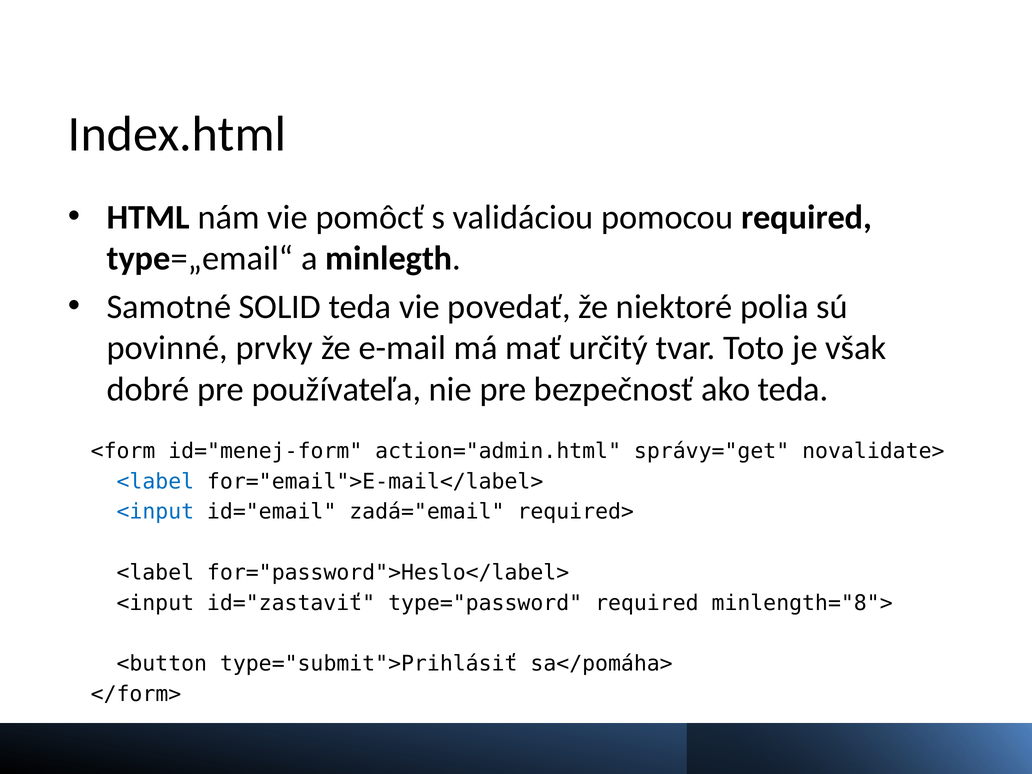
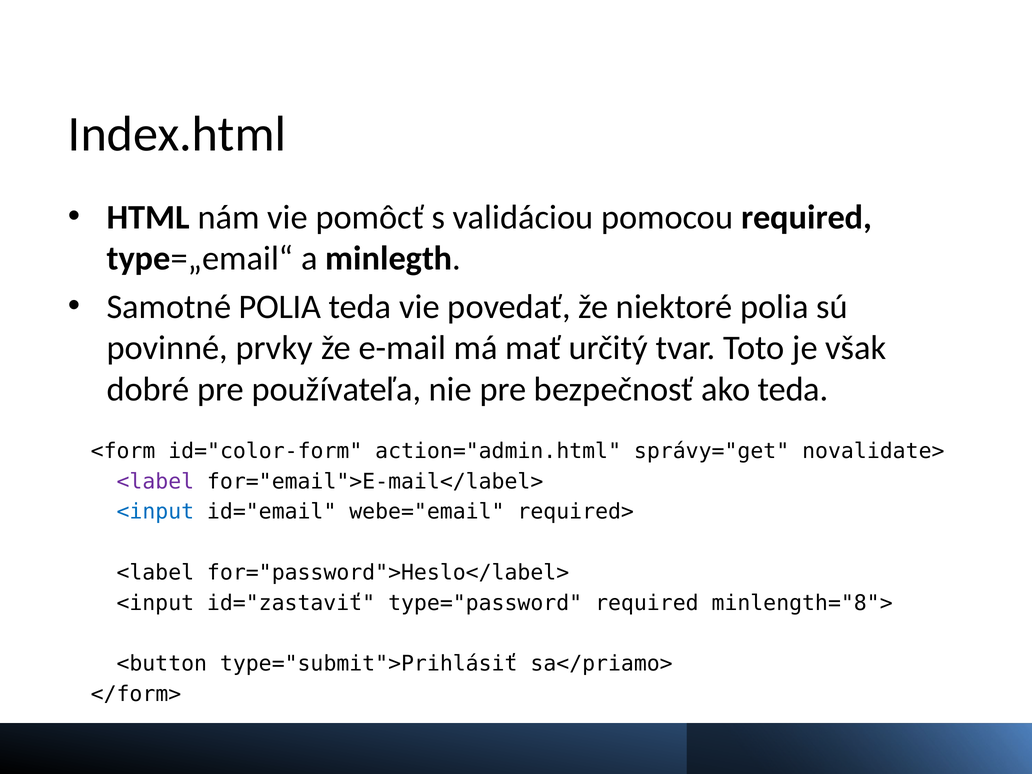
Samotné SOLID: SOLID -> POLIA (280, 307)
id="menej-form: id="menej-form -> id="color-form (265, 451)
<label colour: blue -> purple (155, 481)
zadá="email: zadá="email -> webe="email (427, 512)
sa</pomáha>: sa</pomáha> -> sa</priamo> (602, 664)
